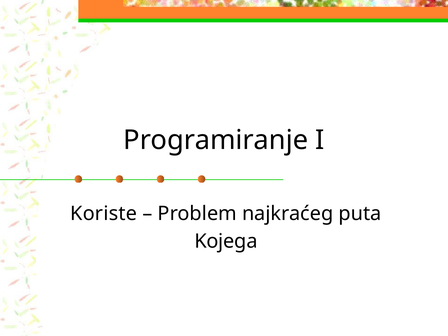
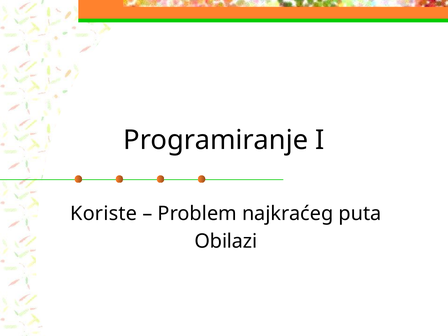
Kojega: Kojega -> Obilazi (226, 241)
